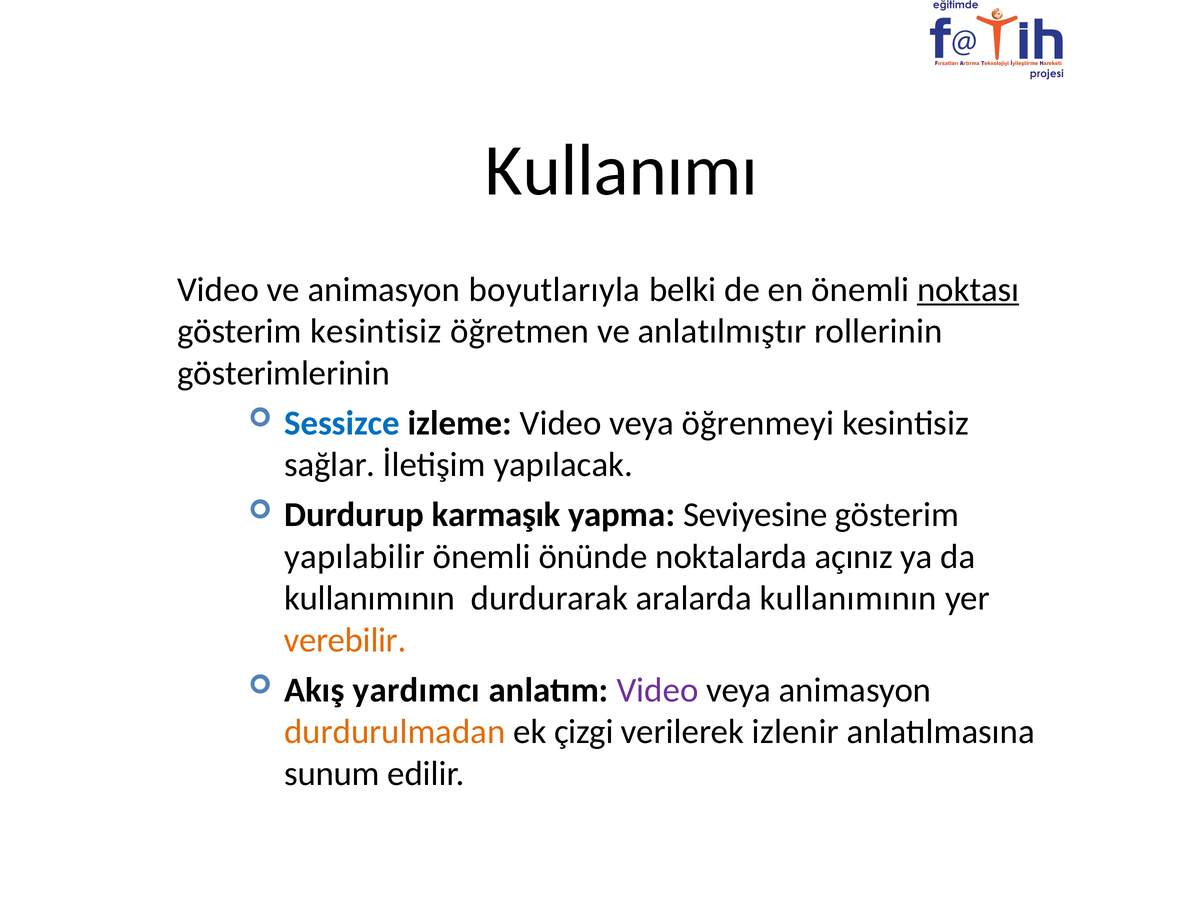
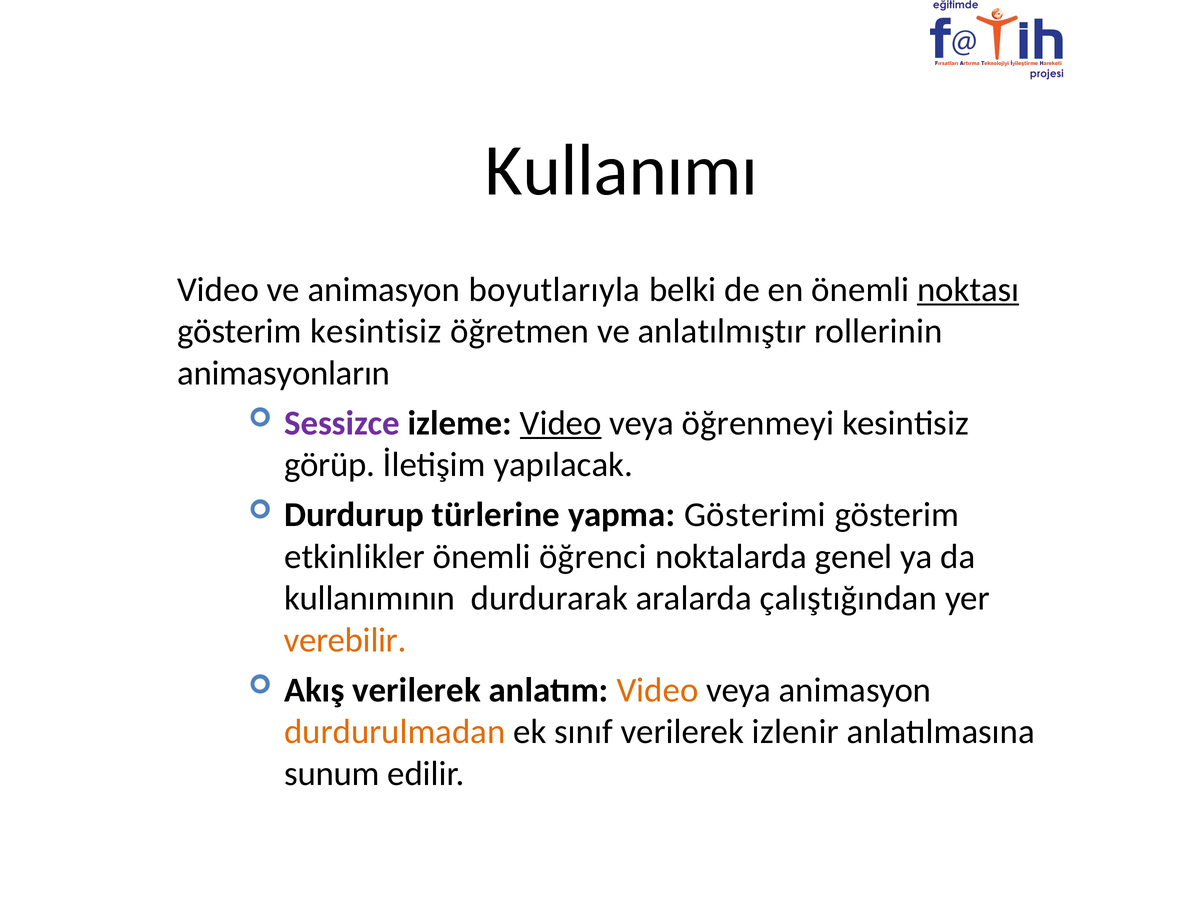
gösterimlerinin: gösterimlerinin -> animasyonların (284, 373)
Sessizce colour: blue -> purple (342, 423)
Video underline: none -> present (561, 423)
sağlar: sağlar -> görüp (330, 465)
karmaşık: karmaşık -> türlerine (496, 515)
Seviyesine: Seviyesine -> Gösterimi (755, 515)
yapılabilir: yapılabilir -> etkinlikler (355, 557)
önünde: önünde -> öğrenci (593, 557)
açınız: açınız -> genel (854, 557)
aralarda kullanımının: kullanımının -> çalıştığından (848, 598)
Akış yardımcı: yardımcı -> verilerek (416, 690)
Video colour: purple -> orange (658, 690)
çizgi: çizgi -> sınıf (584, 732)
